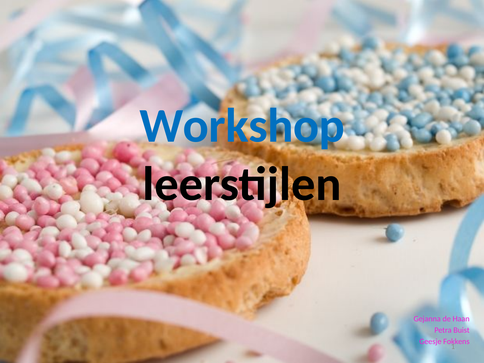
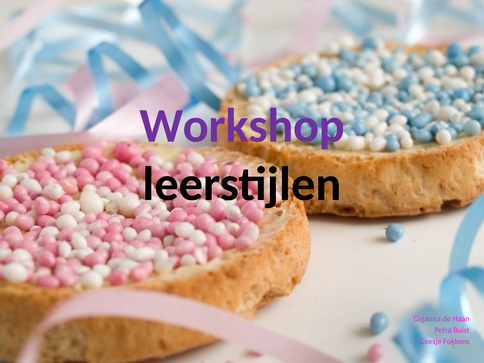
Workshop colour: blue -> purple (242, 126)
